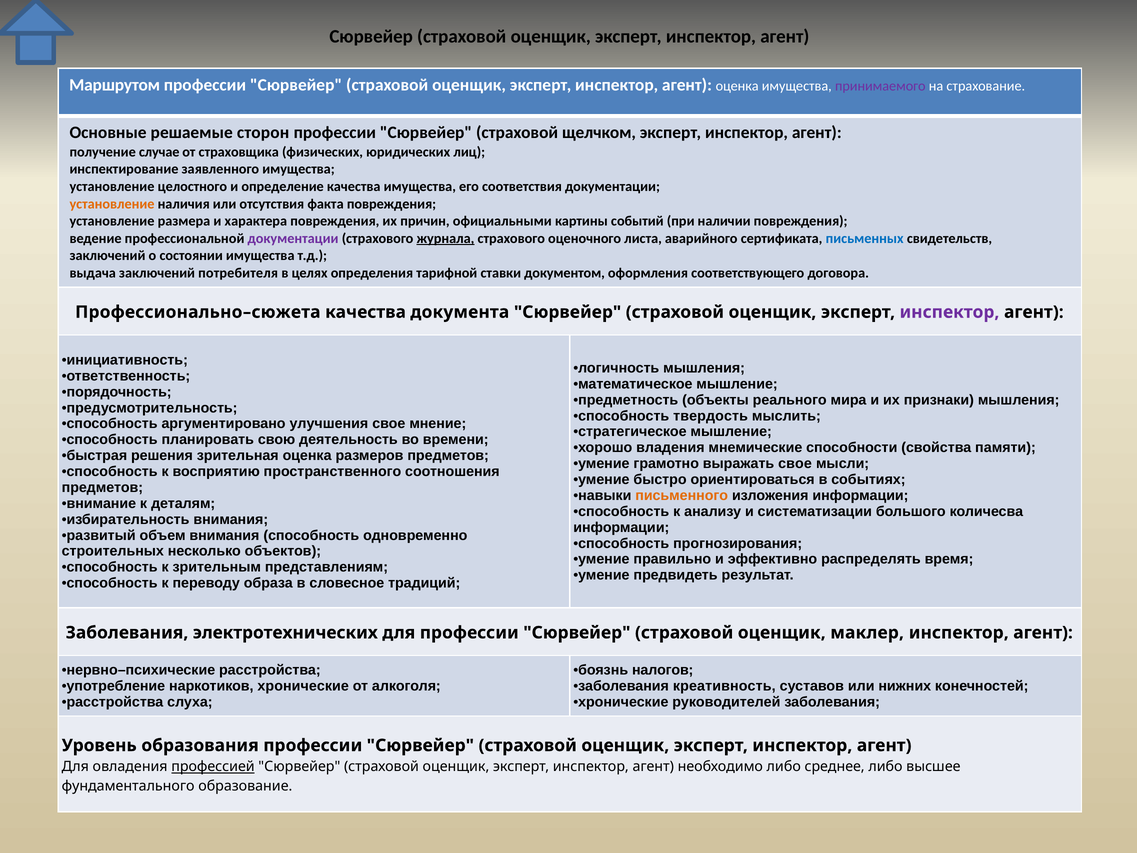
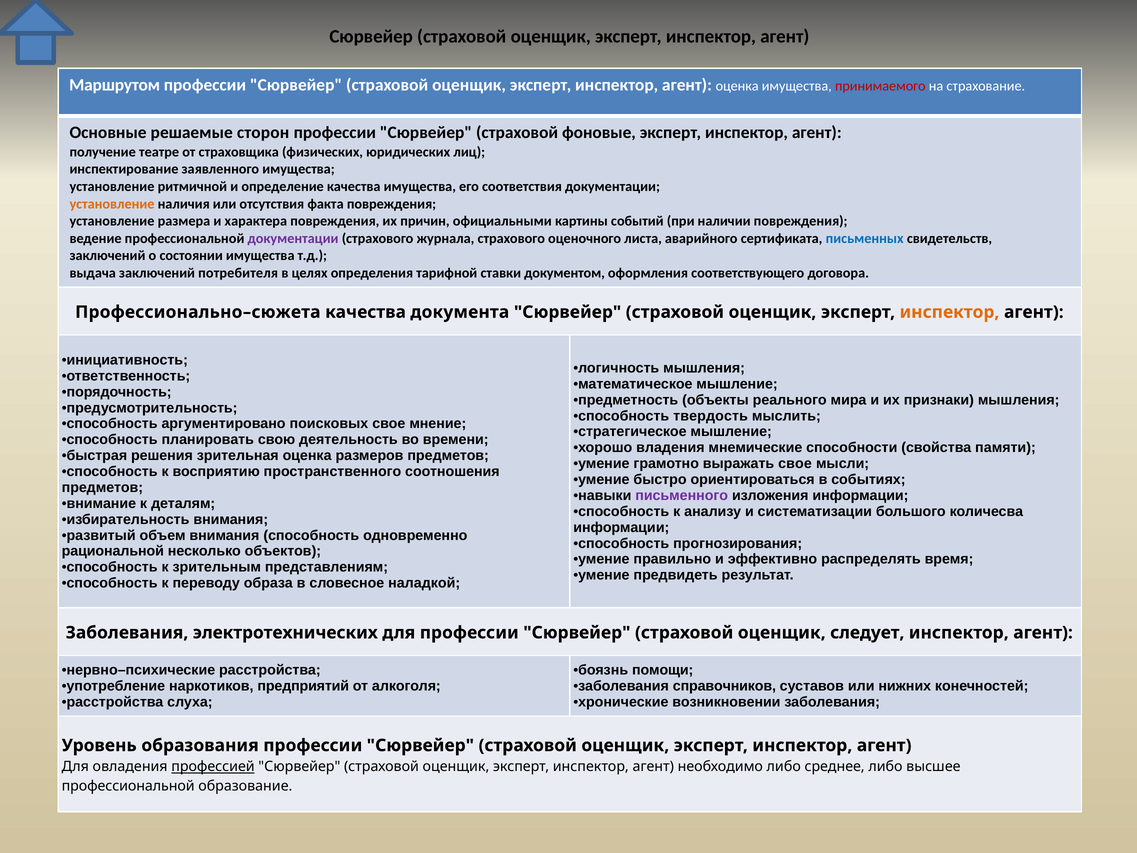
принимаемого colour: purple -> red (880, 86)
щелчком: щелчком -> фоновые (599, 133)
случае: случае -> театре (159, 152)
целостного: целостного -> ритмичной (192, 186)
журнала underline: present -> none (446, 238)
инспектор colour: purple -> orange (949, 312)
улучшения: улучшения -> поисковых (329, 424)
письменного colour: orange -> purple (682, 495)
строительных: строительных -> рациональной (113, 551)
традиций: традиций -> наладкой (424, 583)
маклер: маклер -> следует (867, 632)
налогов: налогов -> помощи (663, 670)
наркотиков хронические: хронические -> предприятий (303, 686)
креативность: креативность -> справочников (724, 686)
руководителей: руководителей -> возникновении (726, 702)
фундаментального: фундаментального -> профессиональной (128, 786)
